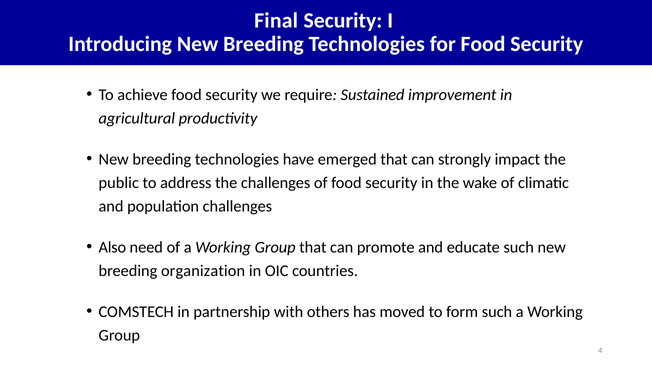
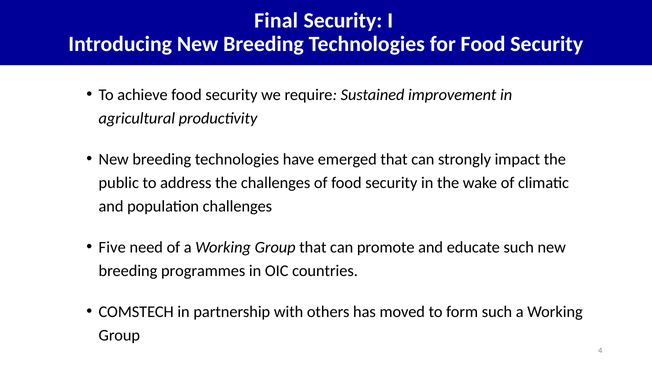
Also: Also -> Five (112, 247)
organization: organization -> programmes (203, 271)
